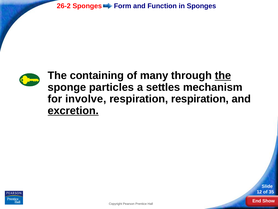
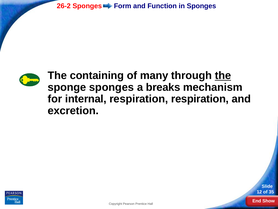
sponge particles: particles -> sponges (112, 87)
settles: settles -> breaks (163, 87)
involve: involve -> internal (86, 99)
excretion underline: present -> none (73, 110)
